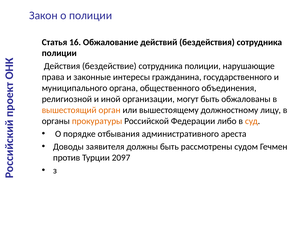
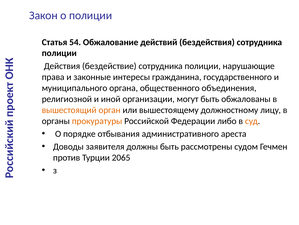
16: 16 -> 54 (75, 42)
2097: 2097 -> 2065 (121, 157)
